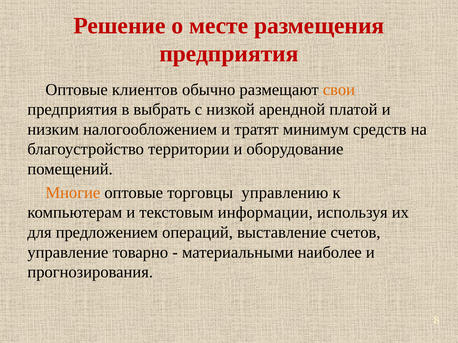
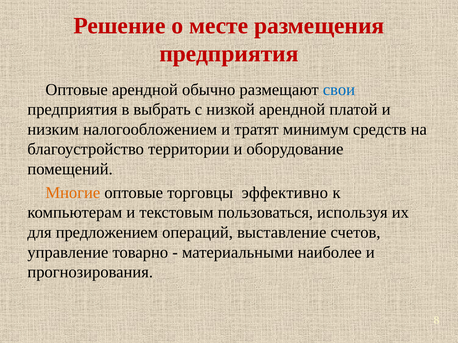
Оптовые клиентов: клиентов -> арендной (145, 90)
свои colour: orange -> blue (339, 90)
управлению: управлению -> эффективно (285, 193)
информации: информации -> пользоваться (265, 213)
